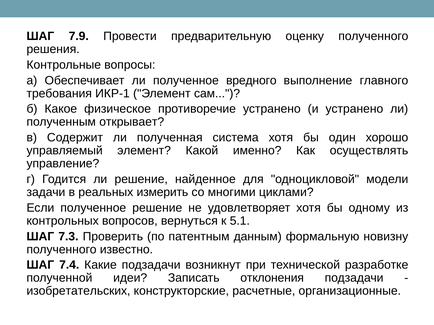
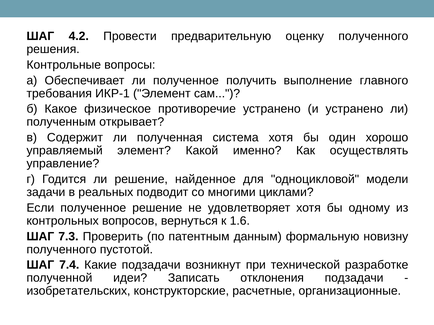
7.9: 7.9 -> 4.2 (79, 36)
вредного: вредного -> получить (251, 81)
измерить: измерить -> подводит (162, 192)
5.1: 5.1 -> 1.6 (240, 221)
известно: известно -> пустотой (126, 250)
